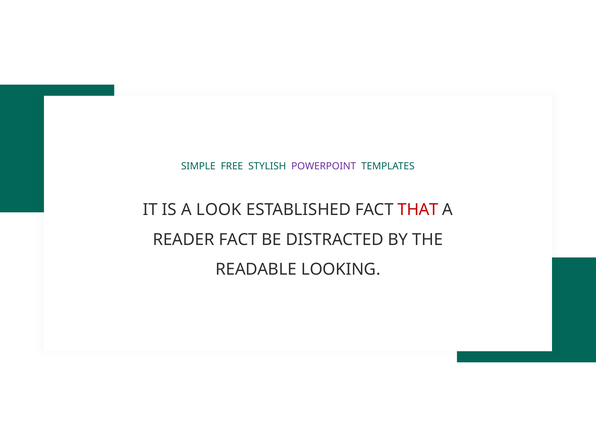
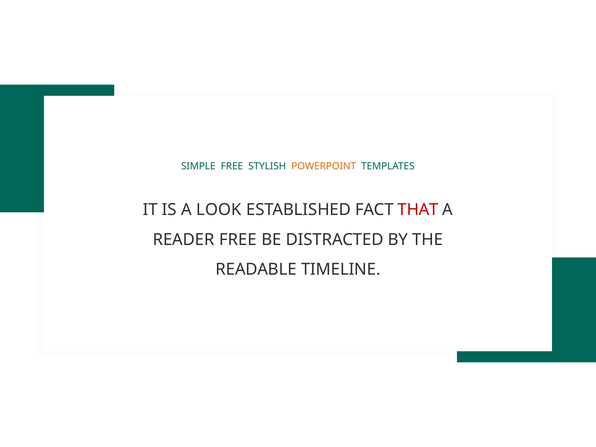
POWERPOINT colour: purple -> orange (324, 166)
READER FACT: FACT -> FREE (238, 240)
LOOKING: LOOKING -> TIMELINE (341, 269)
